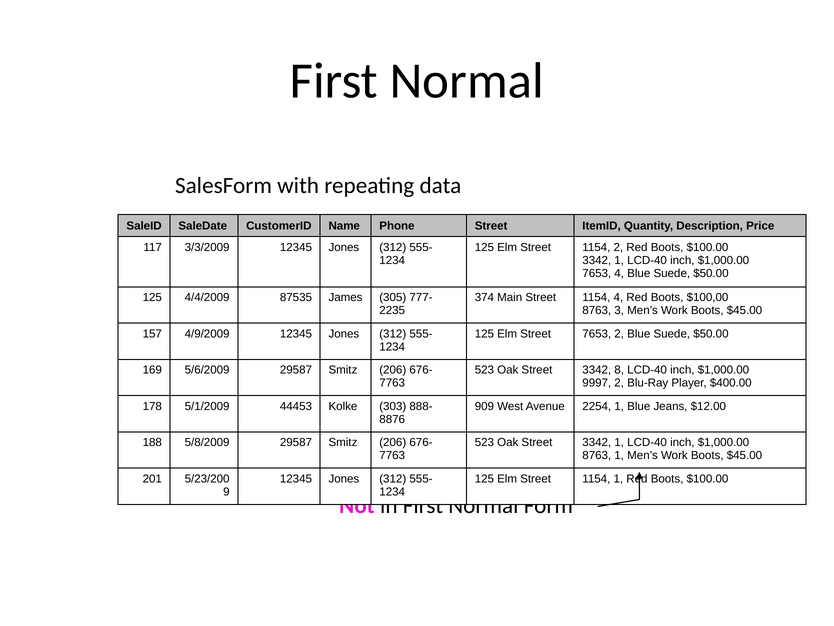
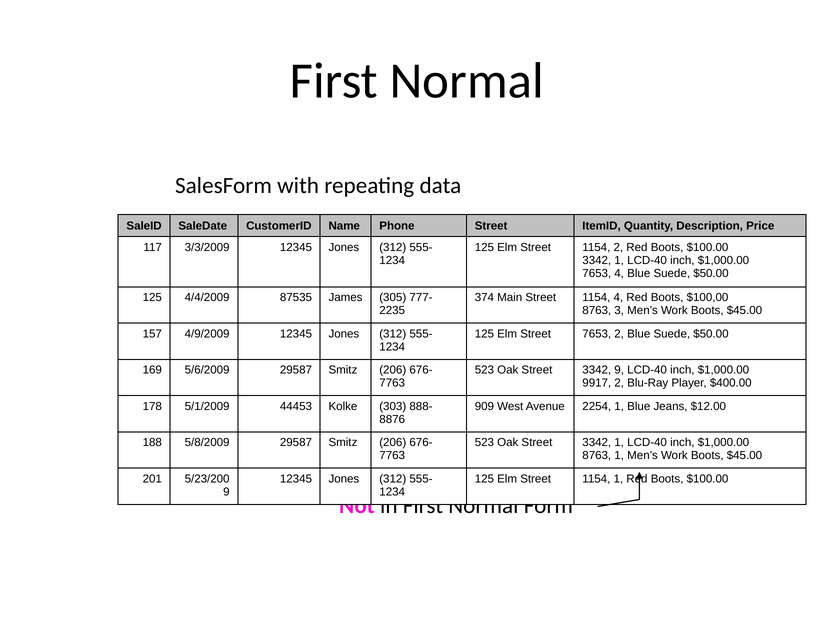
3342 8: 8 -> 9 (619, 370)
9997: 9997 -> 9917 (597, 383)
